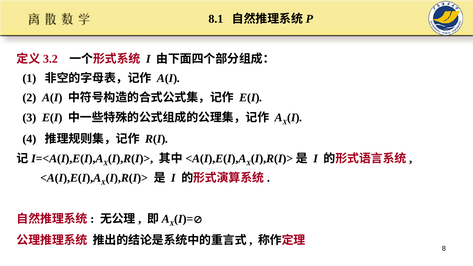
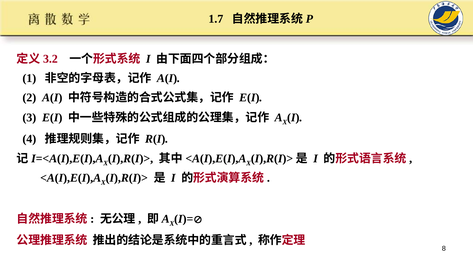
8.1: 8.1 -> 1.7 (216, 19)
